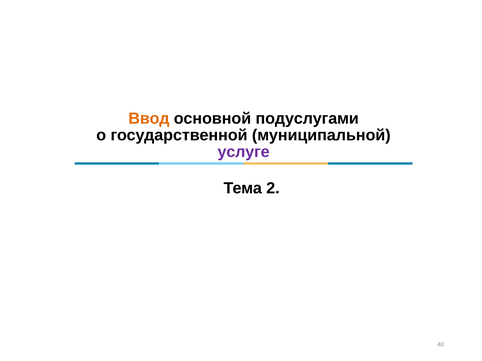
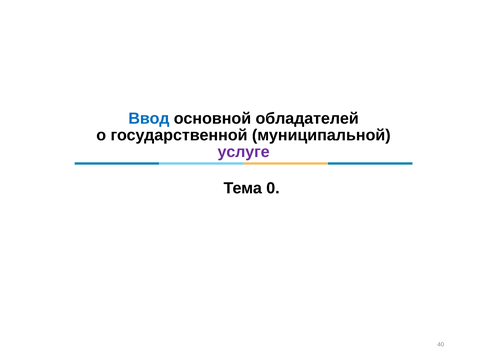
Ввод colour: orange -> blue (149, 119)
подуслугами: подуслугами -> обладателей (307, 119)
2: 2 -> 0 (273, 189)
